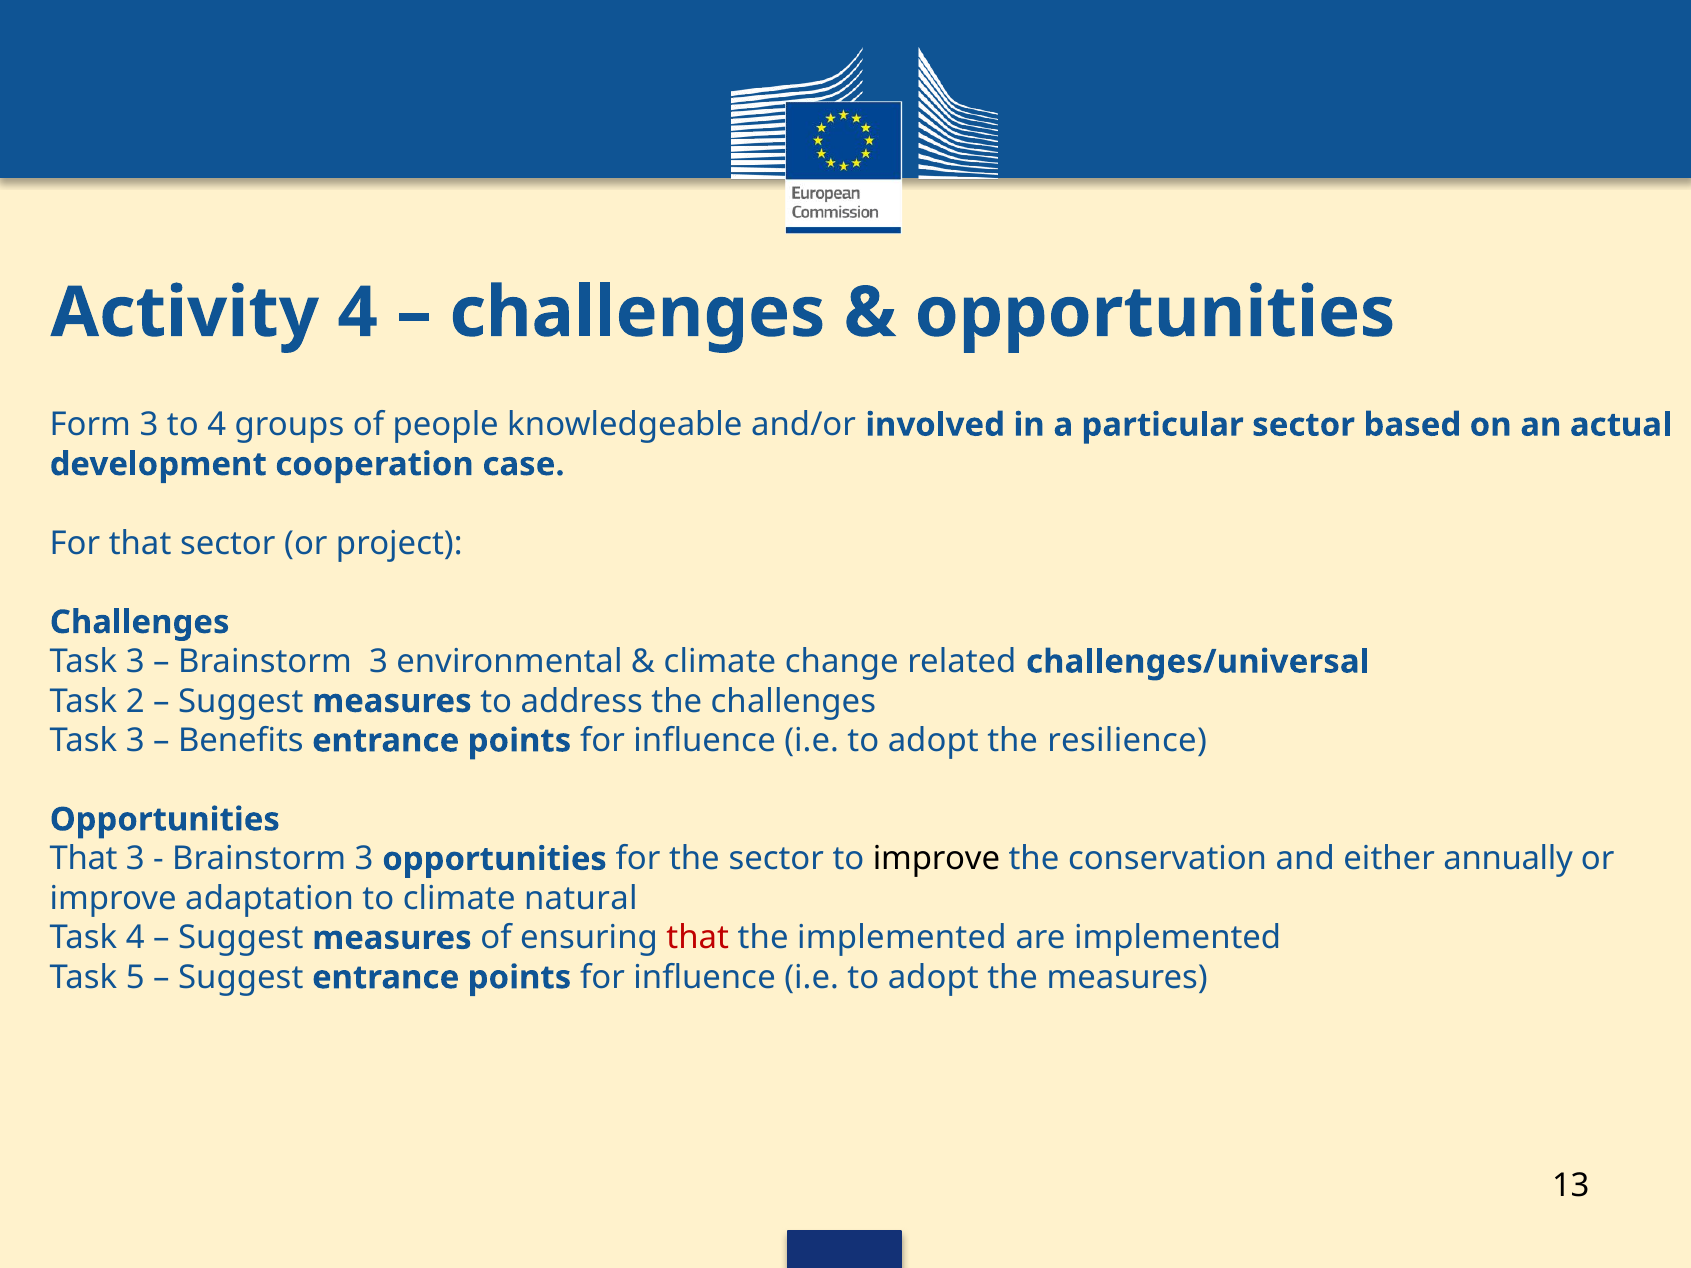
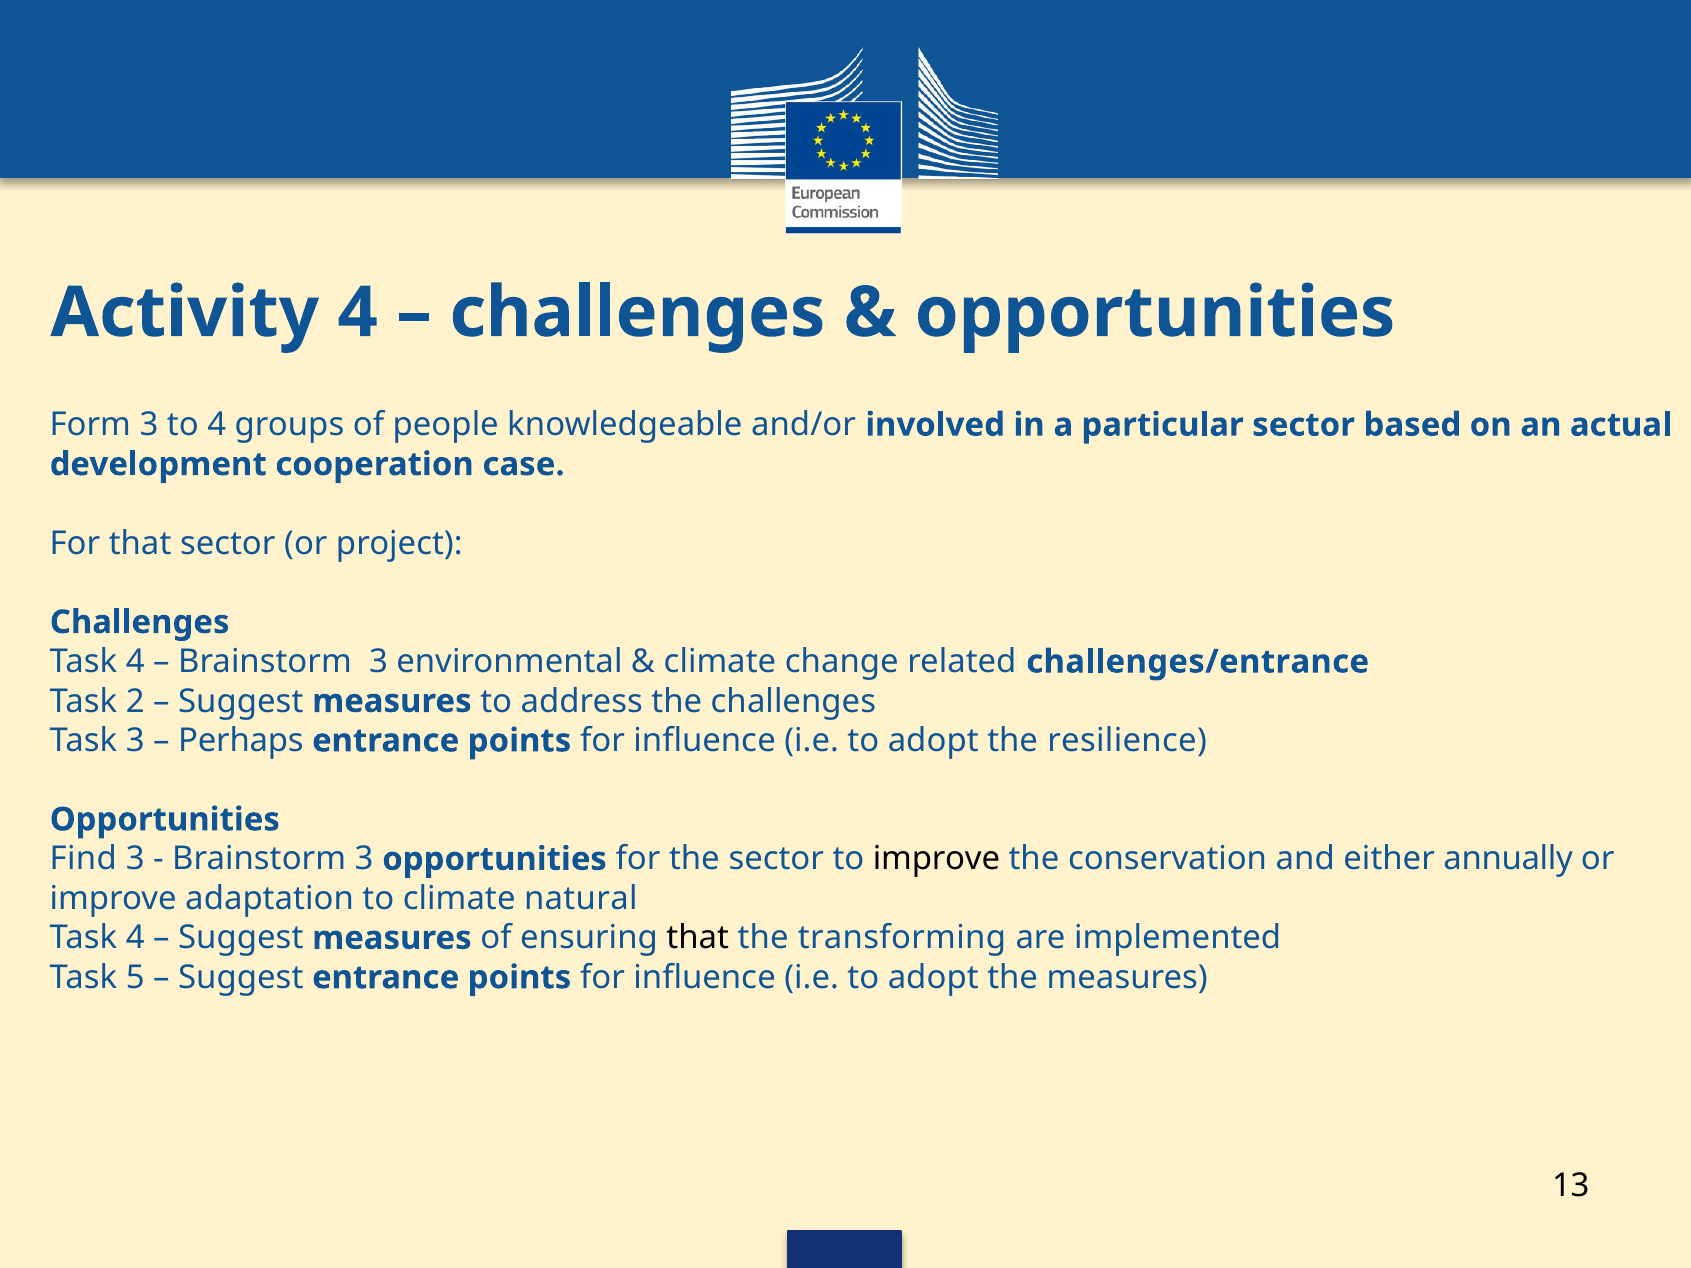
3: 3 -> 4 (135, 662)
challenges/universal: challenges/universal -> challenges/entrance (1198, 662)
Benefits: Benefits -> Perhaps (241, 741)
That: That -> Find (83, 859)
that colour: red -> black (698, 938)
the implemented: implemented -> transforming (902, 938)
